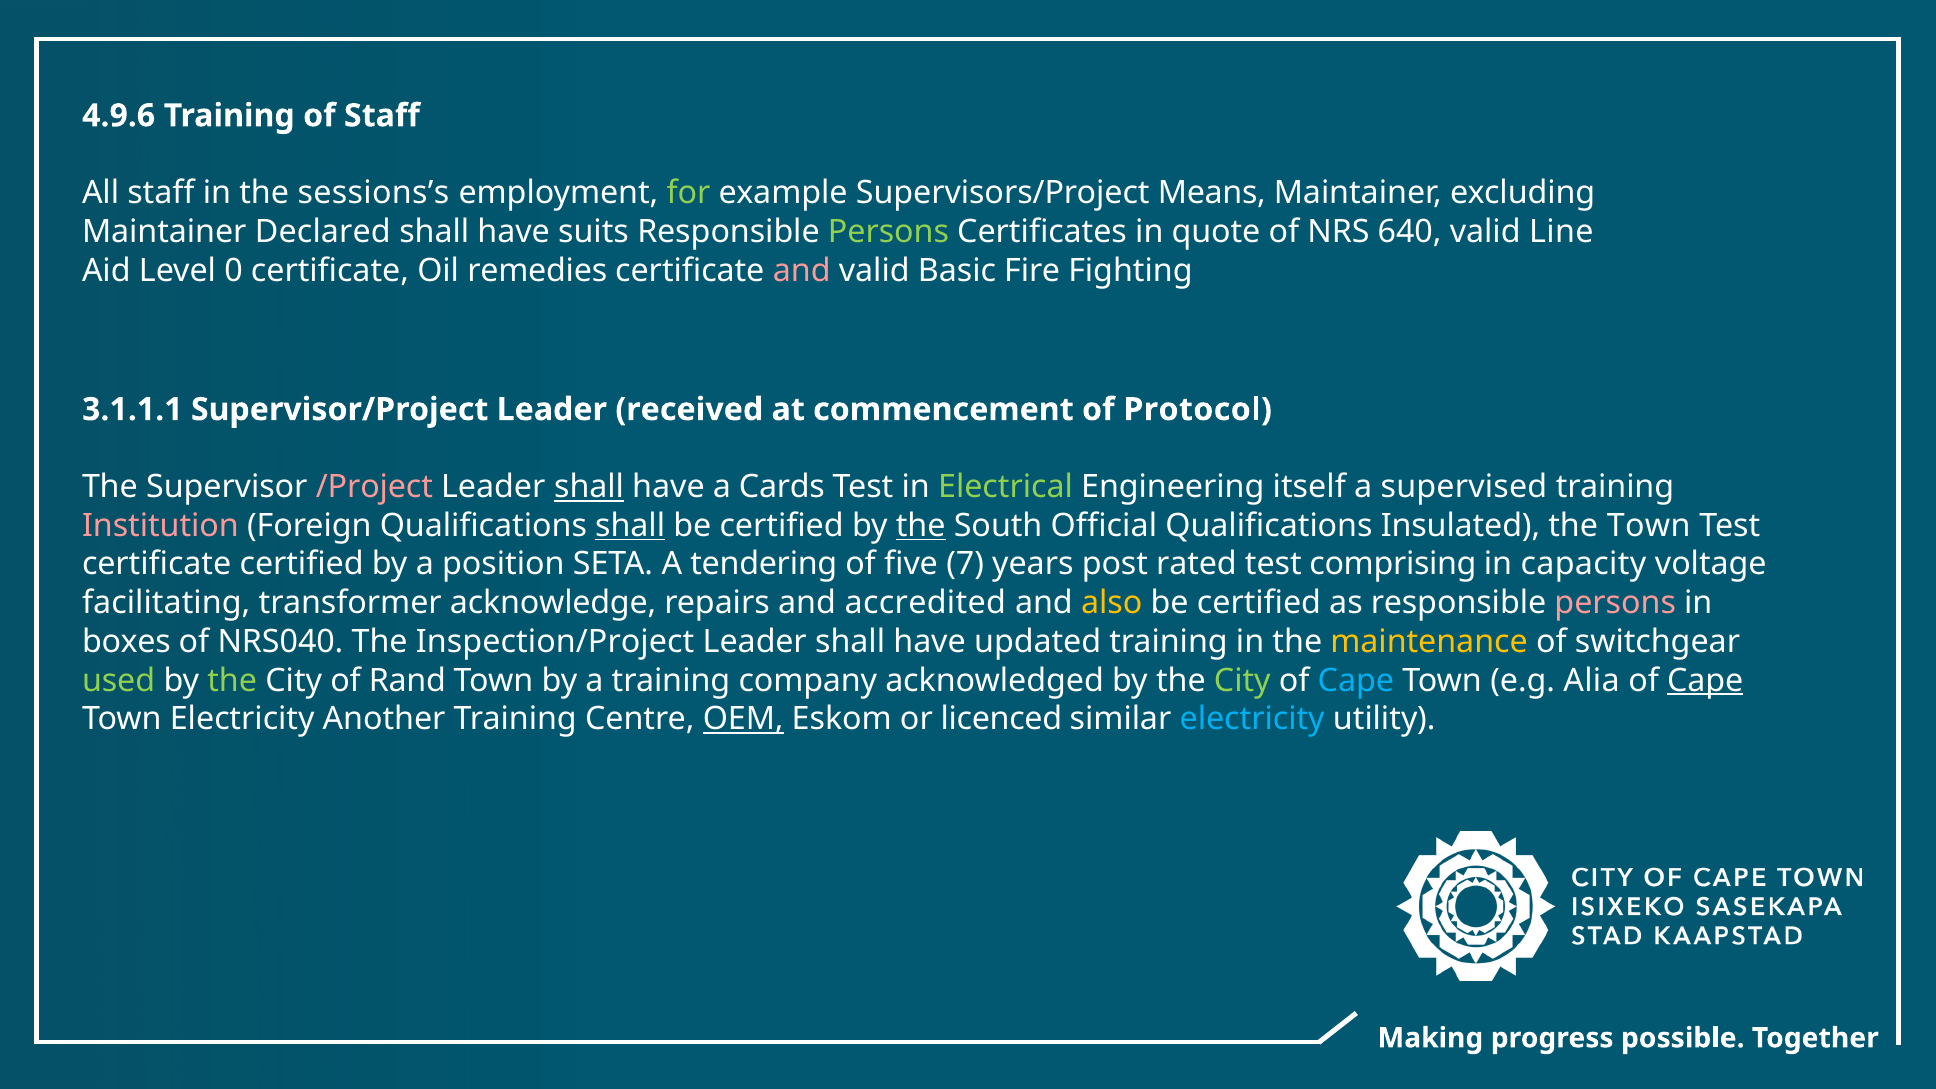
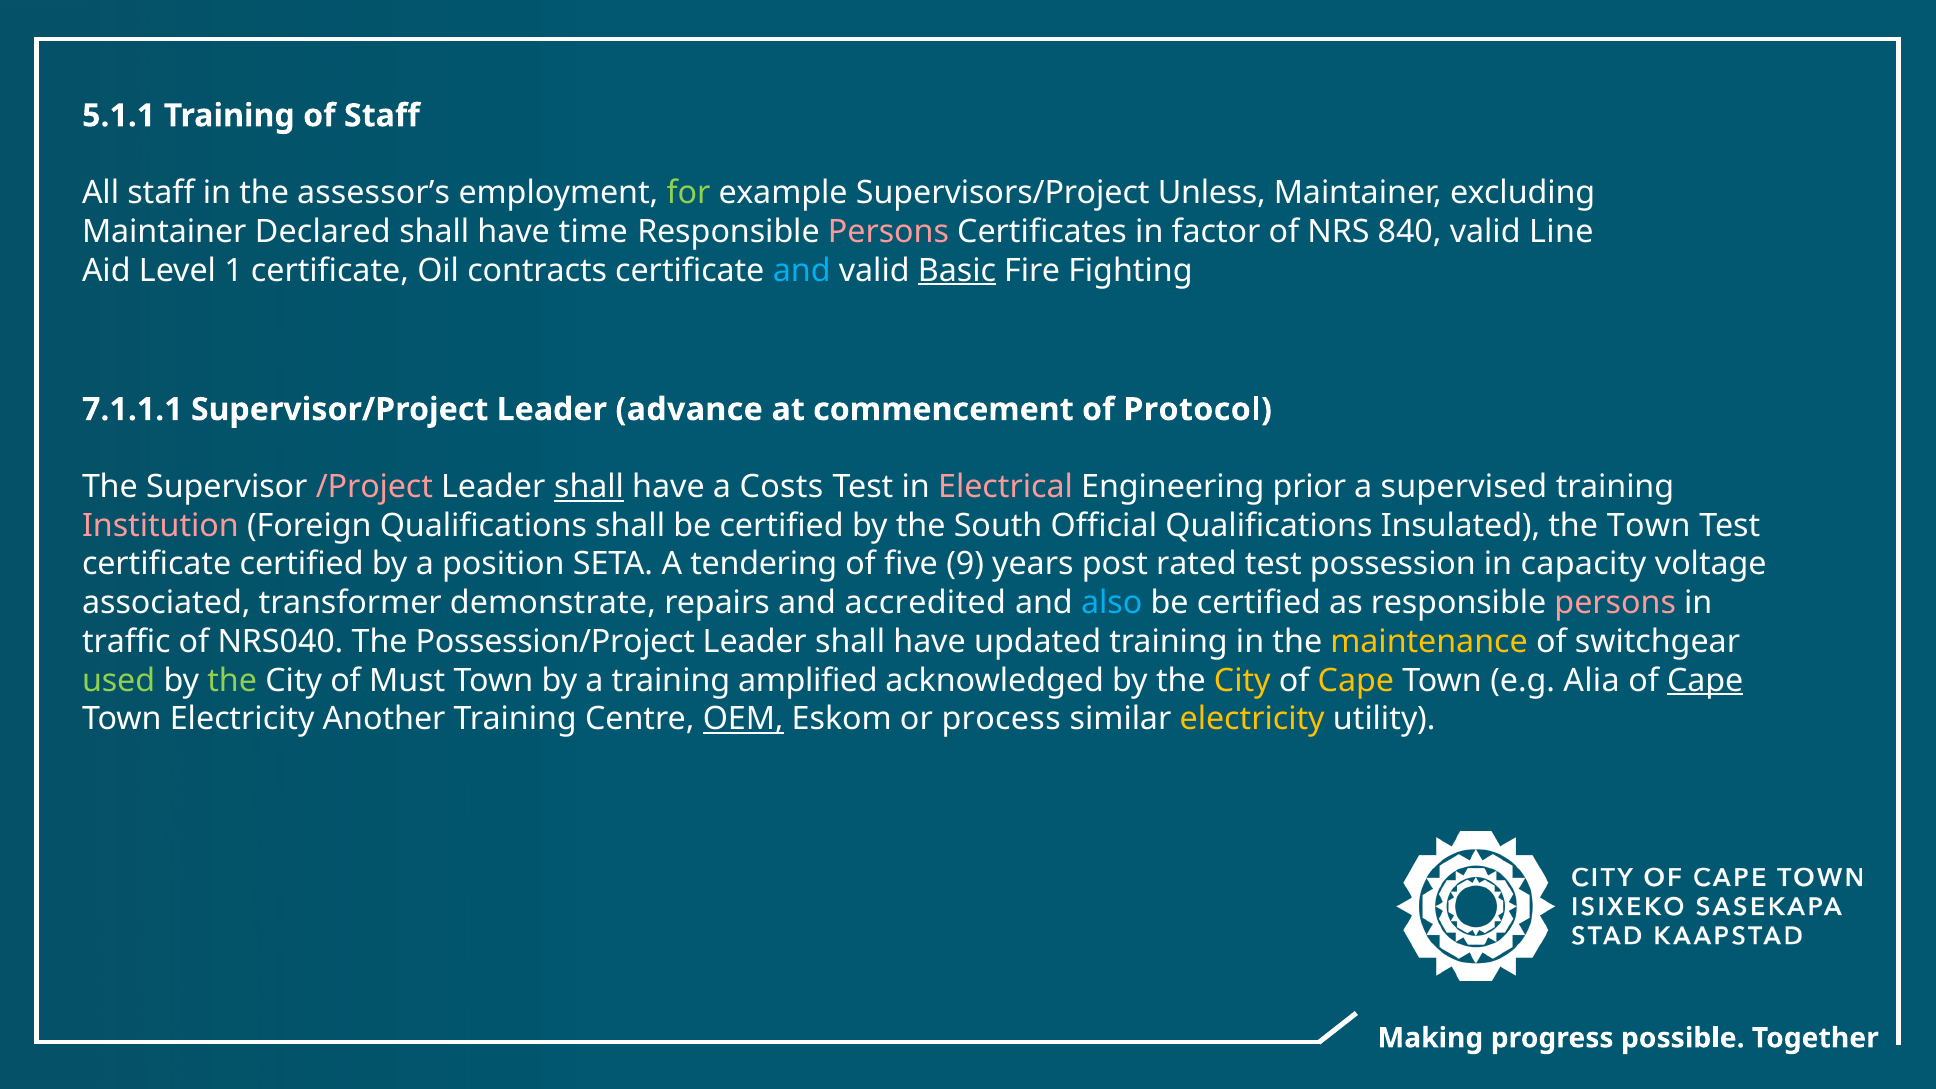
4.9.6: 4.9.6 -> 5.1.1 (119, 116)
sessions’s: sessions’s -> assessor’s (374, 193)
Means: Means -> Unless (1212, 193)
suits: suits -> time (593, 232)
Persons colour: light green -> pink (888, 232)
quote: quote -> factor (1216, 232)
640: 640 -> 840 (1410, 232)
0: 0 -> 1 (234, 270)
remedies: remedies -> contracts (537, 270)
and colour: pink -> light blue (802, 270)
Basic underline: none -> present (957, 270)
3.1.1.1: 3.1.1.1 -> 7.1.1.1 (132, 410)
received: received -> advance (689, 410)
Cards: Cards -> Costs (782, 487)
Electrical colour: light green -> pink (1006, 487)
itself: itself -> prior (1309, 487)
shall underline: present -> none (630, 526)
the underline: present -> none (921, 526)
7: 7 -> 9 (965, 564)
comprising: comprising -> possession (1393, 564)
facilitating: facilitating -> associated (166, 603)
acknowledge: acknowledge -> demonstrate (553, 603)
also colour: yellow -> light blue (1112, 603)
boxes: boxes -> traffic (126, 642)
Inspection/Project: Inspection/Project -> Possession/Project (555, 642)
Rand: Rand -> Must (407, 680)
company: company -> amplified (808, 680)
City colour: light green -> yellow (1242, 680)
Cape colour: light blue -> yellow (1356, 680)
licenced: licenced -> process (1001, 719)
electricity colour: light blue -> yellow (1252, 719)
